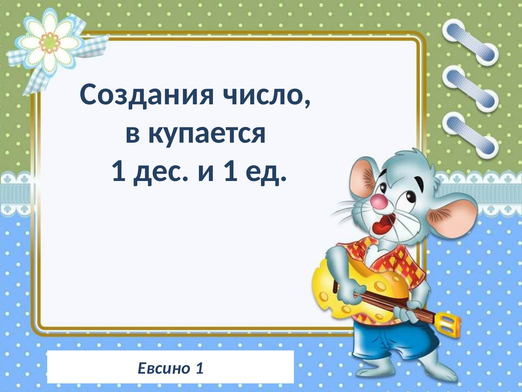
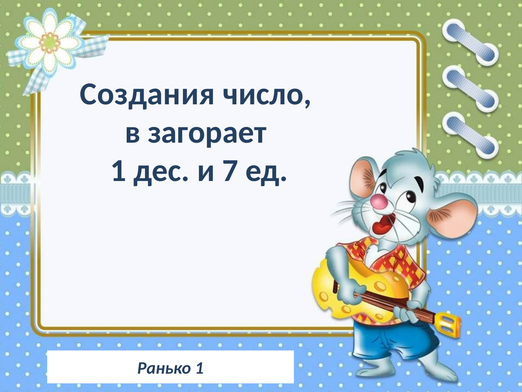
купается: купается -> загорает (207, 132)
и 1: 1 -> 7 (230, 170)
Евсино: Евсино -> Ранько (164, 368)
